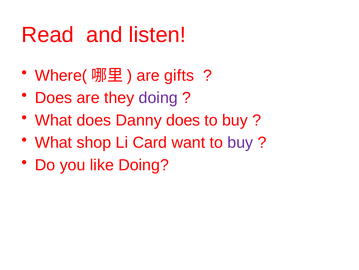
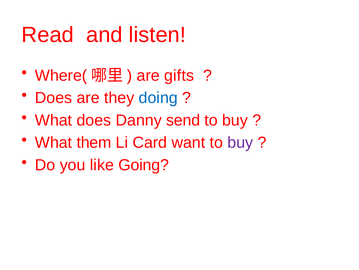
doing colour: purple -> blue (158, 98)
Danny does: does -> send (183, 120)
shop: shop -> them (94, 142)
like Doing: Doing -> Going (144, 165)
